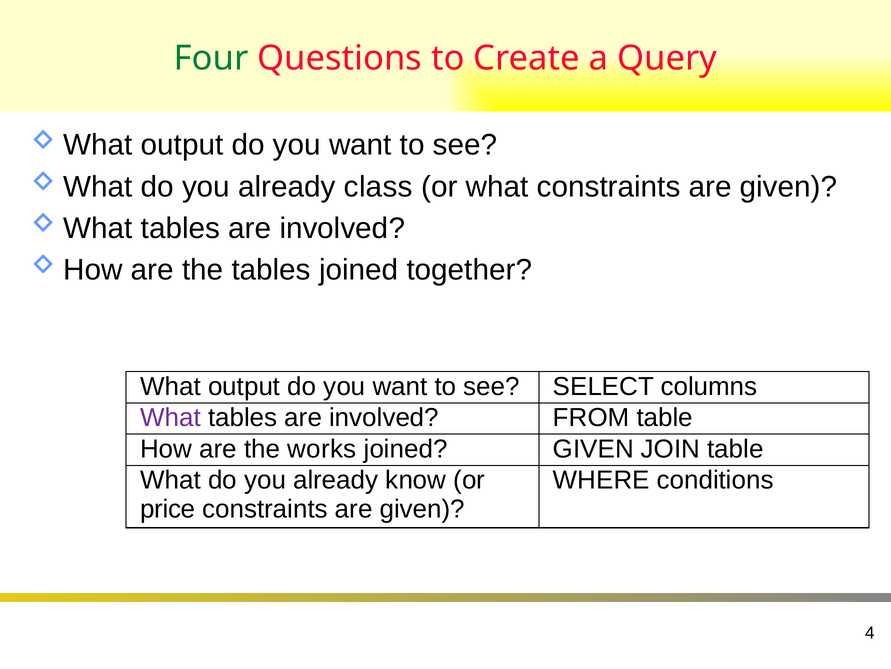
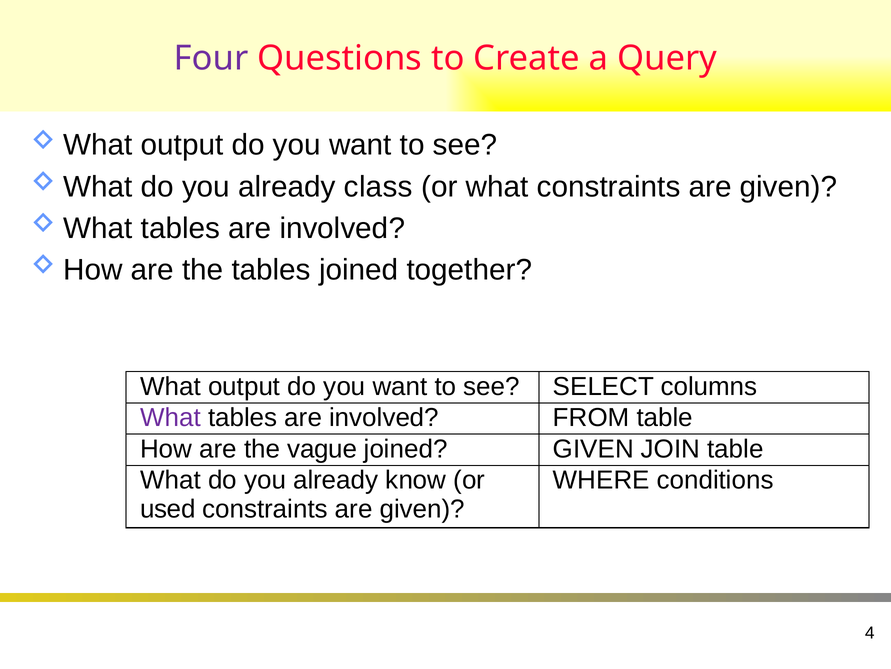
Four colour: green -> purple (211, 58)
works: works -> vague (322, 448)
price: price -> used (168, 509)
